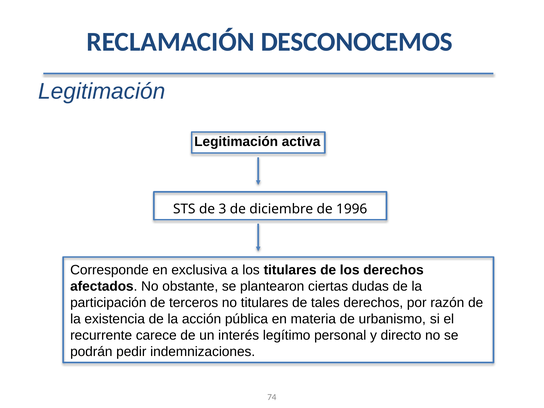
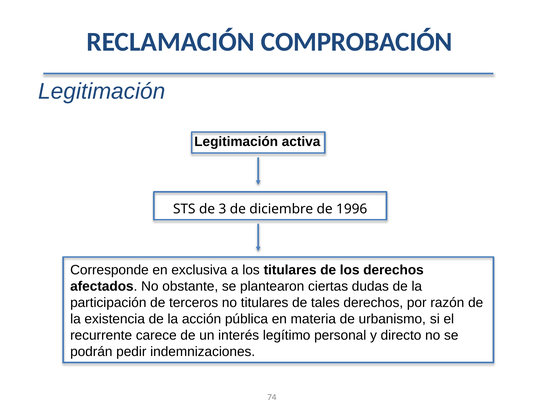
DESCONOCEMOS: DESCONOCEMOS -> COMPROBACIÓN (357, 42)
